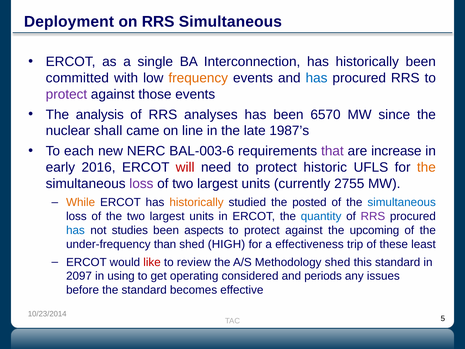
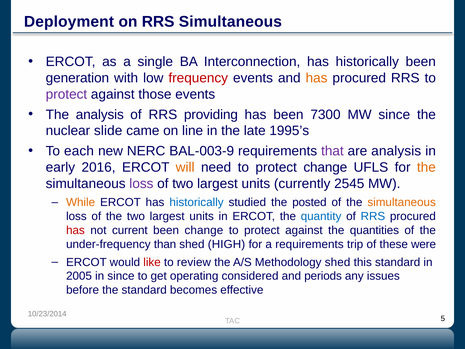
committed: committed -> generation (77, 78)
frequency colour: orange -> red (198, 78)
has colour: blue -> orange (317, 78)
analyses: analyses -> providing (211, 114)
6570: 6570 -> 7300 (325, 114)
shall: shall -> slide (108, 131)
1987’s: 1987’s -> 1995’s (289, 131)
BAL-003-6: BAL-003-6 -> BAL-003-9 (202, 151)
are increase: increase -> analysis (396, 151)
will colour: red -> orange (185, 167)
protect historic: historic -> change (325, 167)
2755: 2755 -> 2545 (349, 183)
historically colour: orange -> blue (197, 202)
simultaneous colour: blue -> orange (402, 202)
RRS colour: purple -> blue (373, 216)
has colour: blue -> red (75, 230)
studies: studies -> current (130, 230)
been aspects: aspects -> change (204, 230)
upcoming: upcoming -> quantities (374, 230)
a effectiveness: effectiveness -> requirements (309, 244)
least: least -> were (424, 244)
2097: 2097 -> 2005 (79, 276)
in using: using -> since (121, 276)
